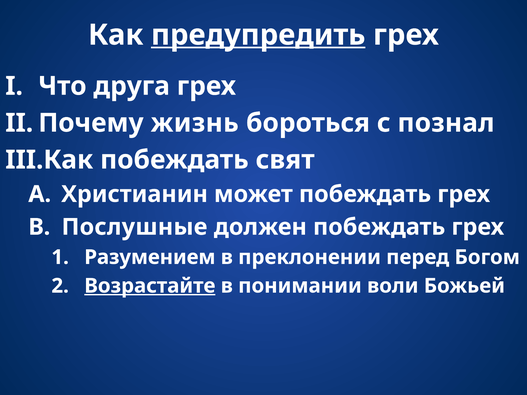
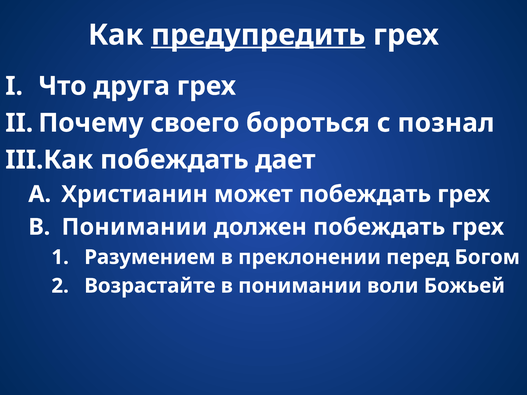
жизнь: жизнь -> своего (195, 123)
свят: свят -> дает (285, 160)
Послушные: Послушные -> Понимании (134, 227)
Возрастайте underline: present -> none (150, 286)
